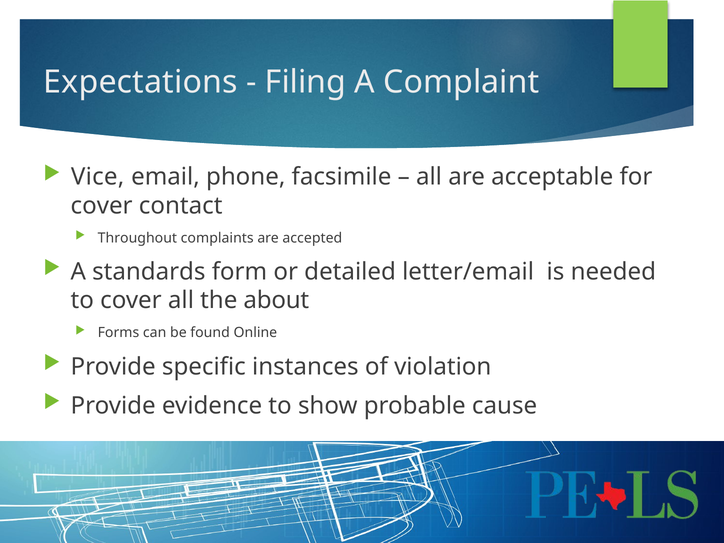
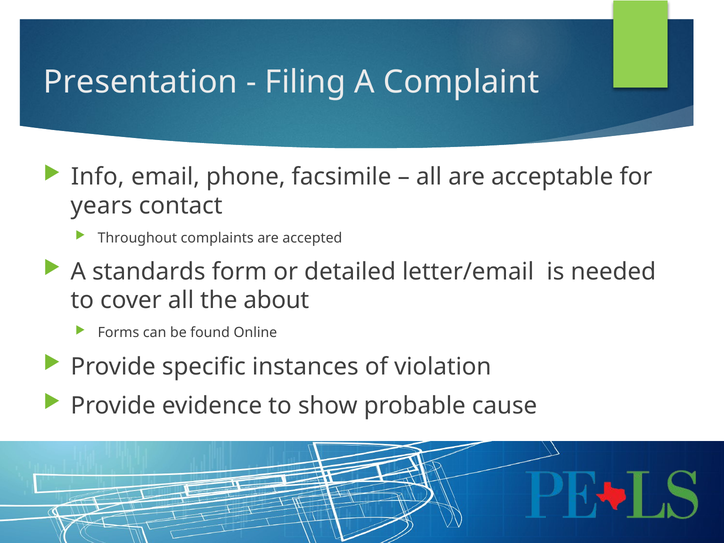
Expectations: Expectations -> Presentation (141, 82)
Vice: Vice -> Info (98, 177)
cover: cover -> years (101, 206)
